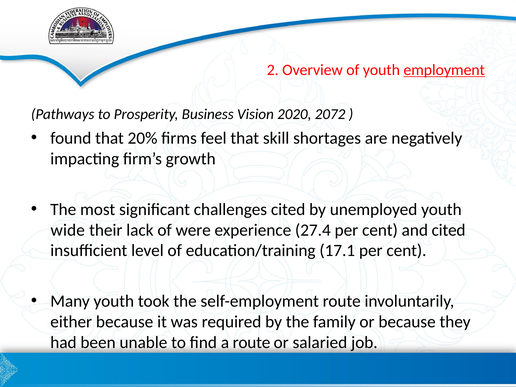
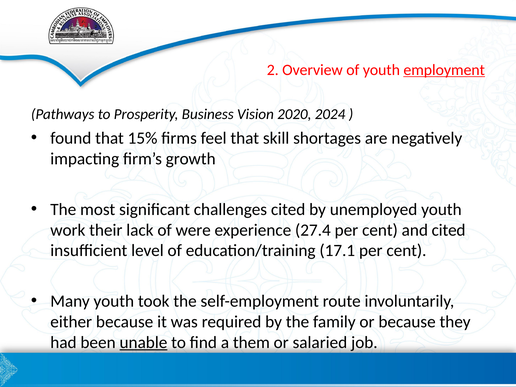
2072: 2072 -> 2024 (330, 114)
20%: 20% -> 15% (143, 138)
wide: wide -> work (68, 230)
unable underline: none -> present (143, 342)
a route: route -> them (251, 342)
